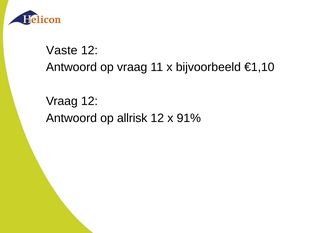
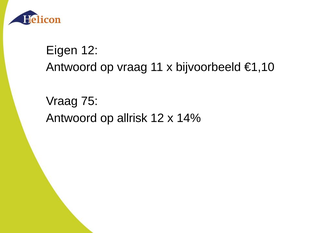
Vaste: Vaste -> Eigen (62, 50)
Vraag 12: 12 -> 75 (89, 101)
91%: 91% -> 14% (189, 118)
